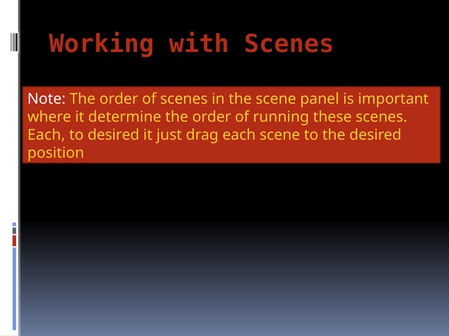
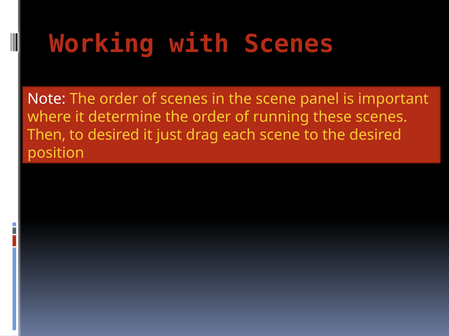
Each: Each -> Then (46, 135)
